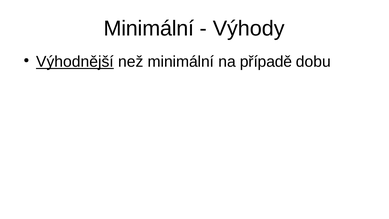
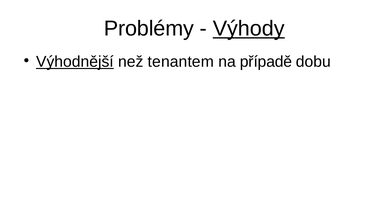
Minimální: Minimální -> Problémy (149, 28)
Výhody underline: none -> present (249, 28)
než minimální: minimální -> tenantem (181, 62)
